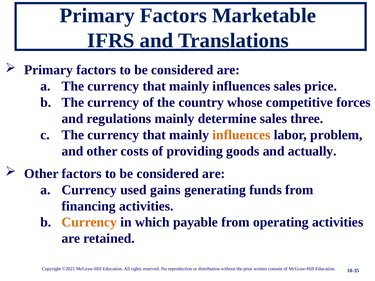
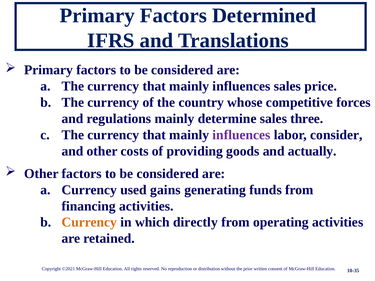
Marketable: Marketable -> Determined (264, 16)
influences colour: orange -> purple (241, 135)
problem: problem -> consider (336, 135)
payable: payable -> directly (195, 222)
